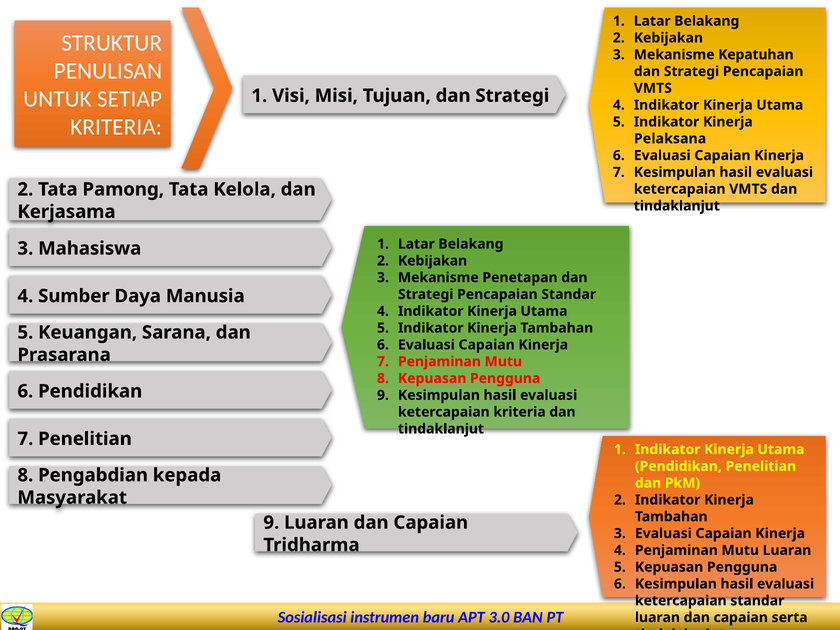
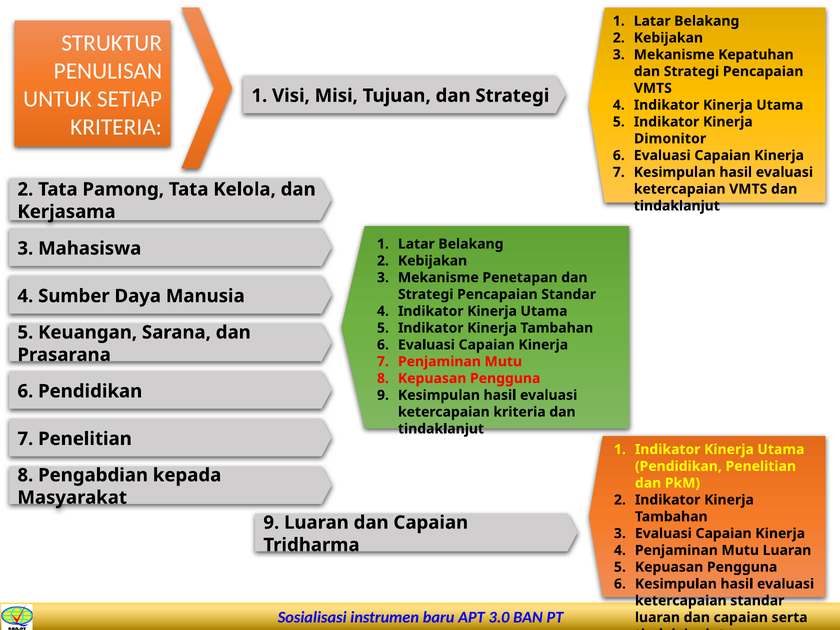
Pelaksana: Pelaksana -> Dimonitor (670, 139)
